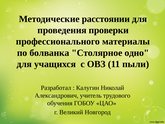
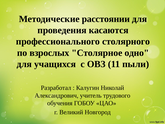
проверки: проверки -> касаются (109, 30)
материалы: материалы -> столярного (126, 41)
болванка: болванка -> взрослых (49, 53)
